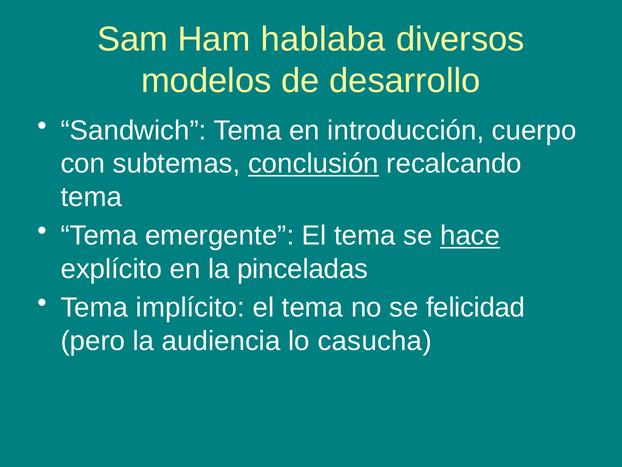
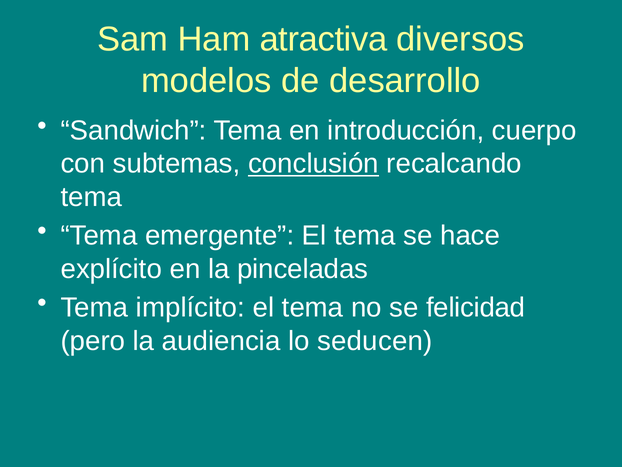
hablaba: hablaba -> atractiva (323, 39)
hace underline: present -> none (470, 236)
casucha: casucha -> seducen (375, 341)
